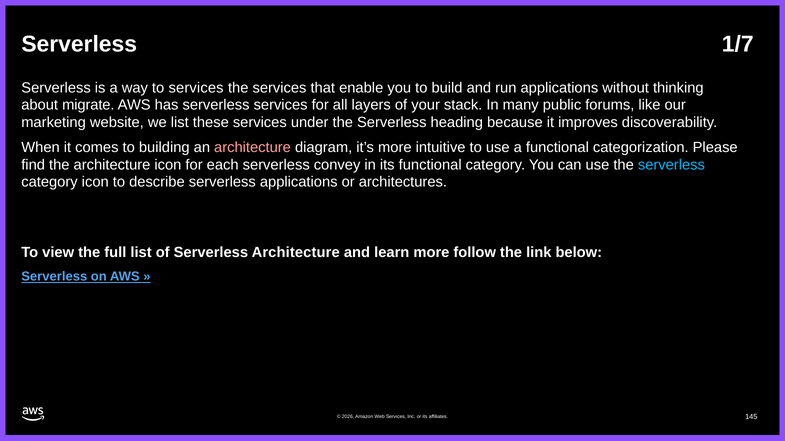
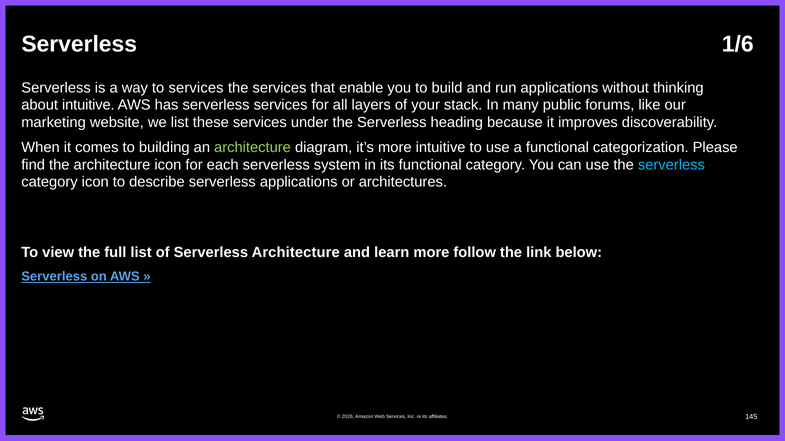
1/7: 1/7 -> 1/6 (738, 44)
about migrate: migrate -> intuitive (88, 105)
architecture colour: pink -> light green (253, 148)
convey: convey -> system (337, 165)
